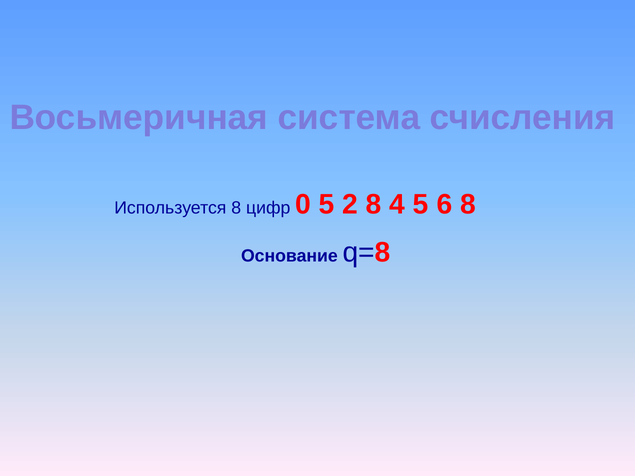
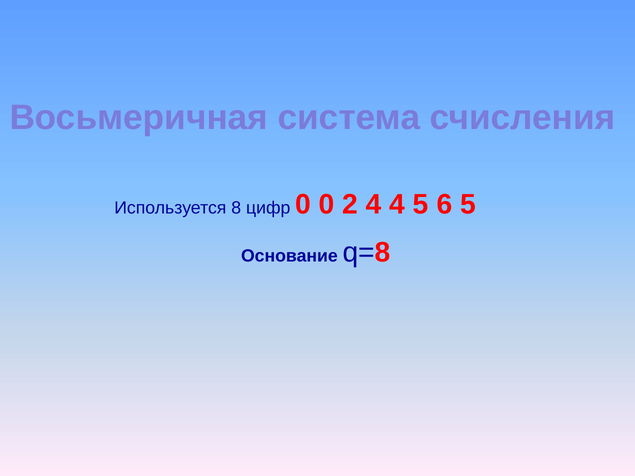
0 5: 5 -> 0 (327, 205)
2 8: 8 -> 4 (374, 205)
6 8: 8 -> 5 (468, 205)
